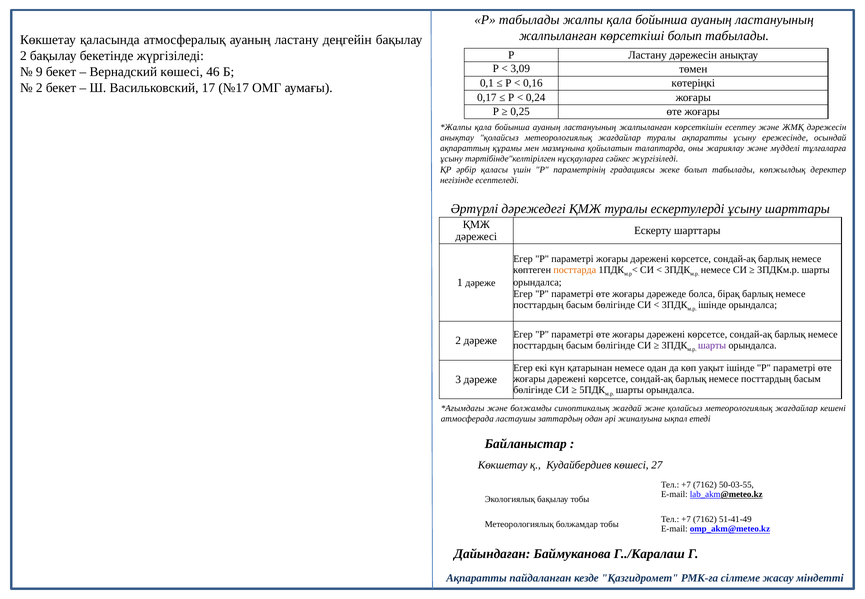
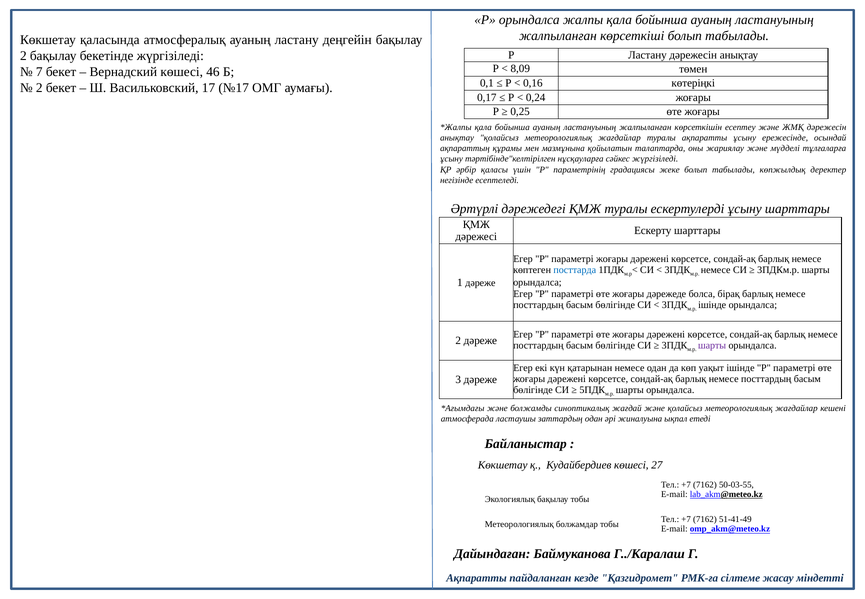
Р табылады: табылады -> орындалса (529, 20)
3,09: 3,09 -> 8,09 (520, 69)
9: 9 -> 7 (39, 72)
посттарда colour: orange -> blue (575, 270)
